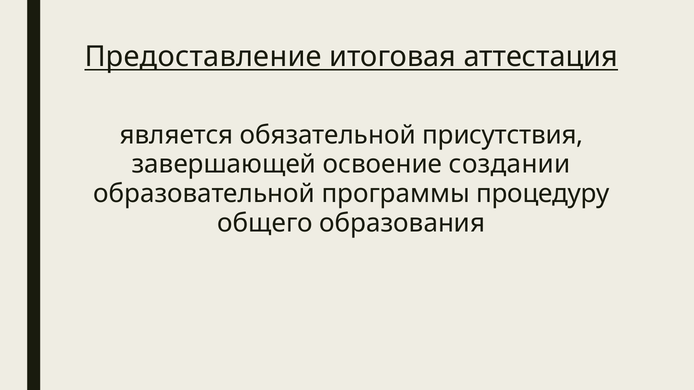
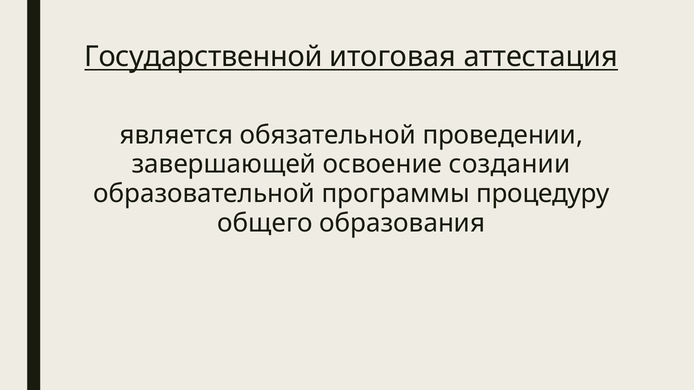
Предоставление: Предоставление -> Государственной (203, 57)
присутствия: присутствия -> проведении (503, 135)
